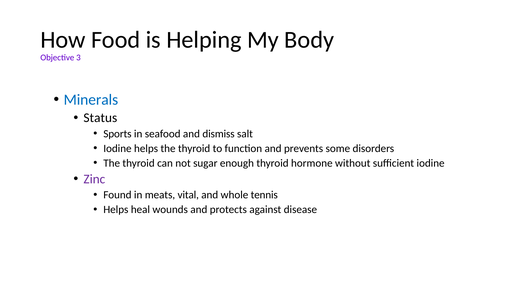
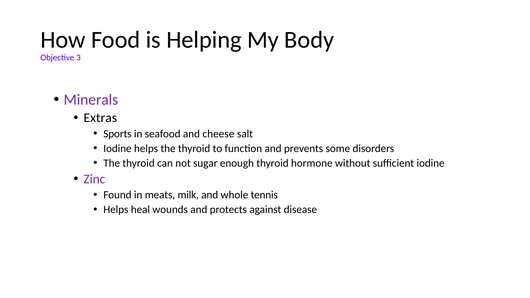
Minerals colour: blue -> purple (91, 100)
Status: Status -> Extras (100, 118)
dismiss: dismiss -> cheese (218, 134)
vital: vital -> milk (188, 195)
